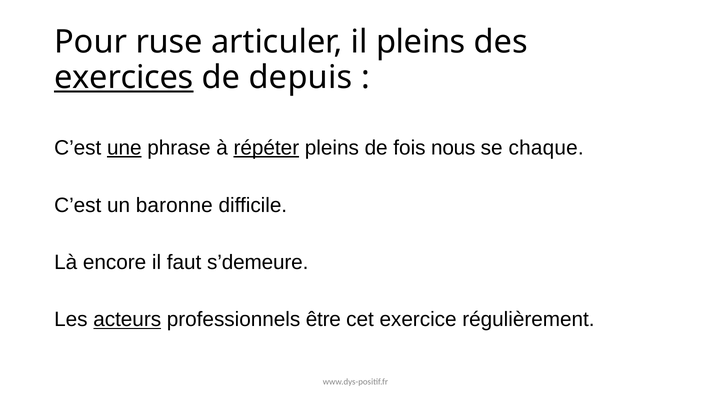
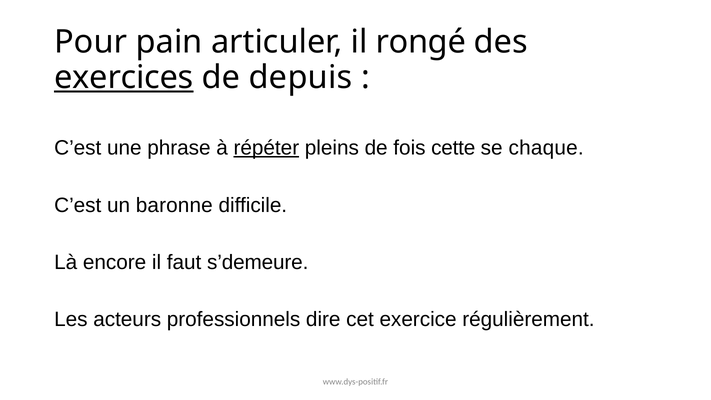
ruse: ruse -> pain (169, 42)
il pleins: pleins -> rongé (421, 42)
une underline: present -> none (124, 148)
nous: nous -> cette (453, 148)
acteurs underline: present -> none (127, 320)
être: être -> dire (323, 320)
